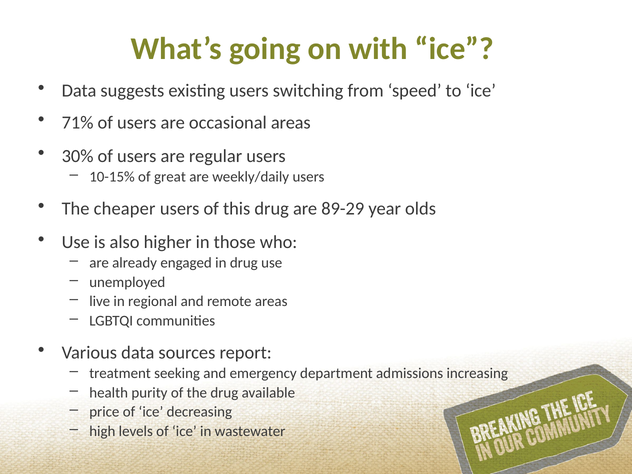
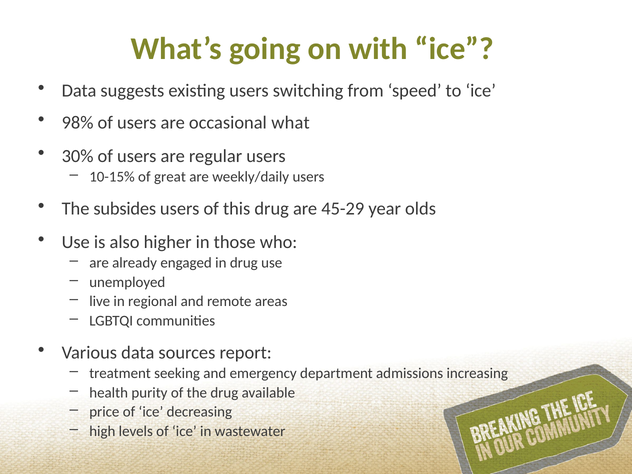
71%: 71% -> 98% (78, 122)
occasional areas: areas -> what (291, 122)
cheaper: cheaper -> subsides (125, 209)
89-29: 89-29 -> 45-29 (343, 209)
